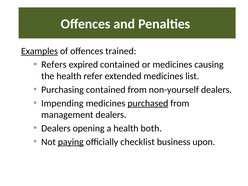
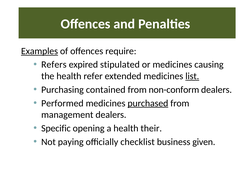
trained: trained -> require (121, 51)
expired contained: contained -> stipulated (120, 65)
list underline: none -> present (192, 76)
non-yourself: non-yourself -> non-conform (174, 90)
Impending: Impending -> Performed (62, 103)
Dealers: Dealers -> Specific (56, 128)
both: both -> their (151, 128)
paying underline: present -> none (71, 142)
upon: upon -> given (204, 142)
